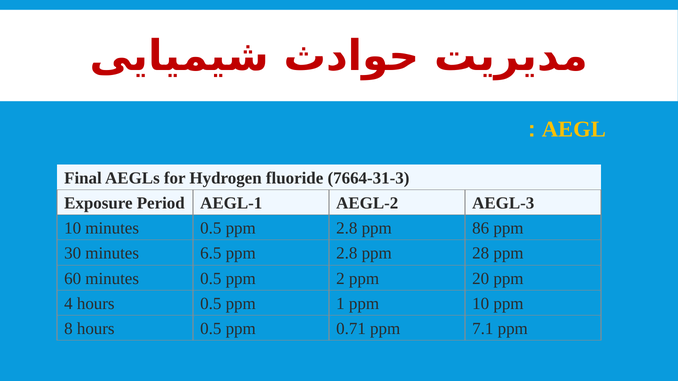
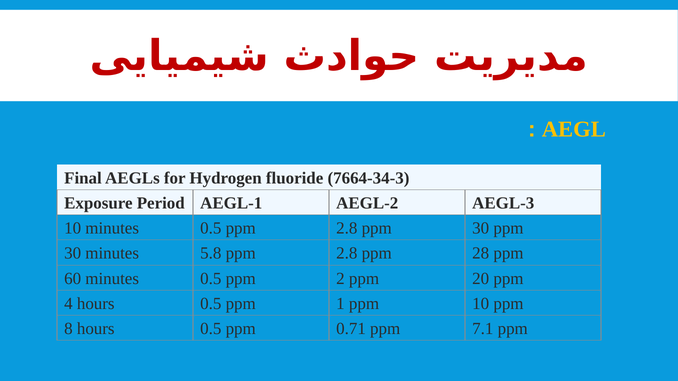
7664-31-3: 7664-31-3 -> 7664-34-3 (368, 178)
2.8 ppm 86: 86 -> 30 (481, 228)
6.5: 6.5 -> 5.8 (211, 254)
